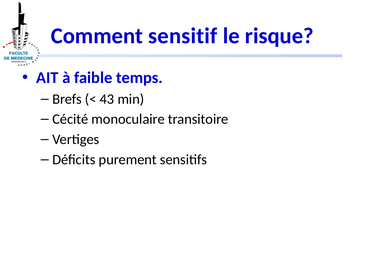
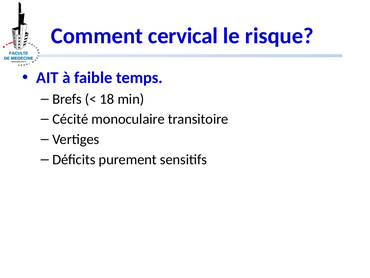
sensitif: sensitif -> cervical (183, 36)
43: 43 -> 18 (107, 99)
